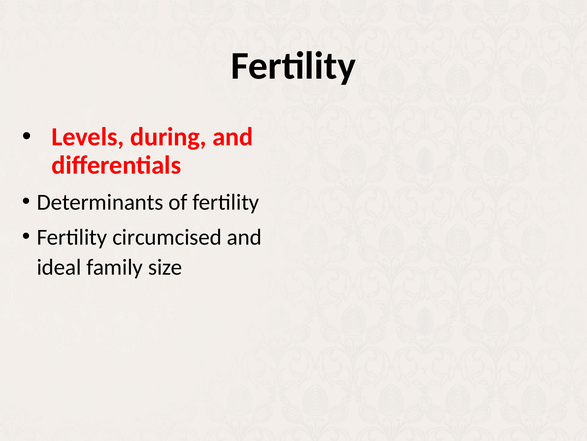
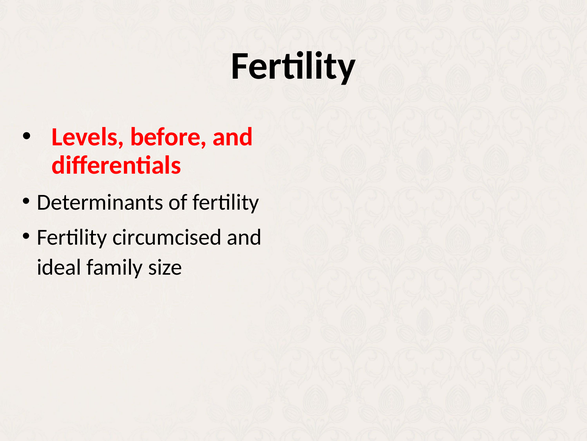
during: during -> before (168, 137)
